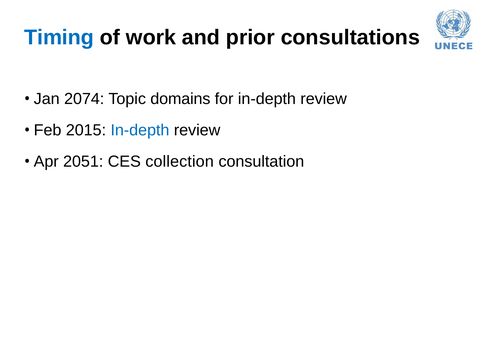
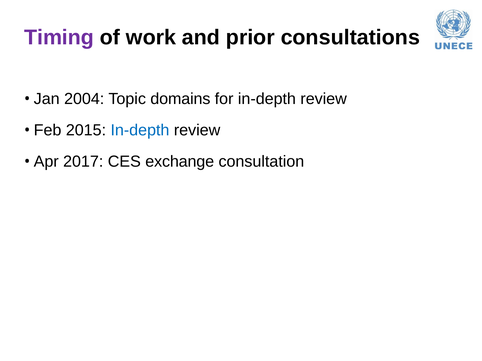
Timing colour: blue -> purple (59, 38)
2074: 2074 -> 2004 (84, 99)
2051: 2051 -> 2017 (83, 162)
collection: collection -> exchange (180, 162)
